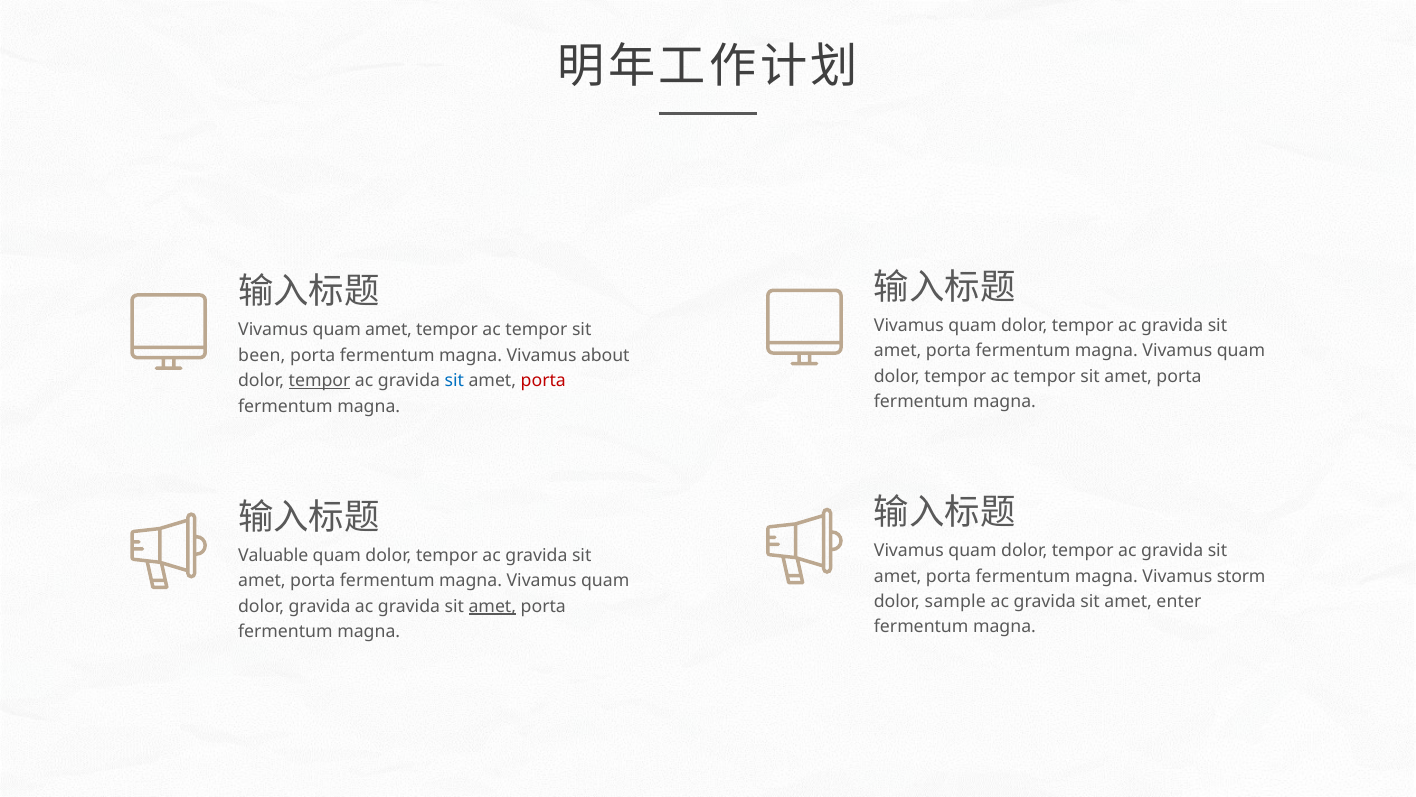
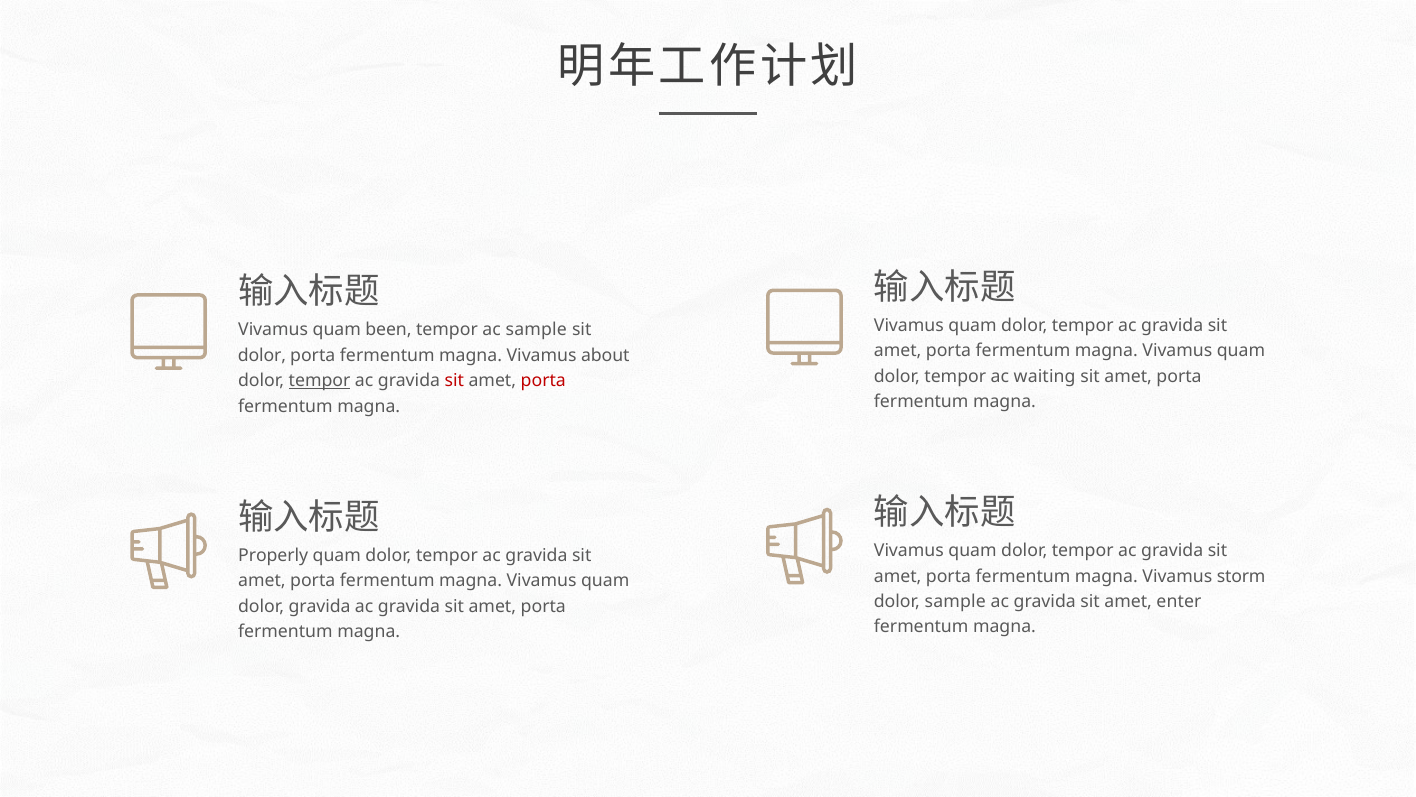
quam amet: amet -> been (388, 330)
tempor: tempor -> sample (536, 330)
been: been -> dolor (262, 355)
dolor tempor ac tempor: tempor -> waiting (1045, 376)
sit colour: blue -> red (454, 381)
Valuable: Valuable -> Properly (273, 555)
amet underline: present -> none (492, 606)
